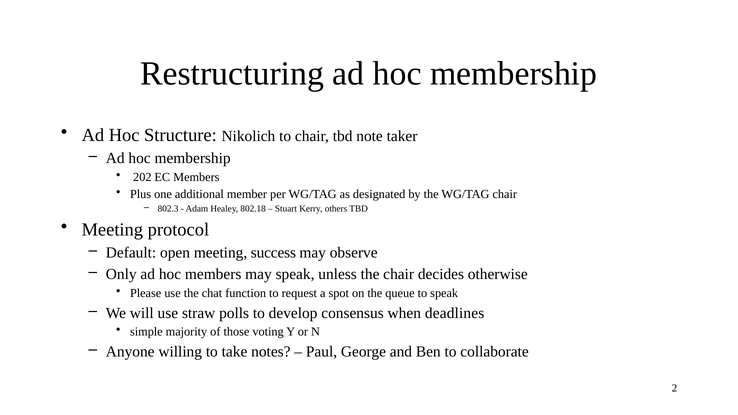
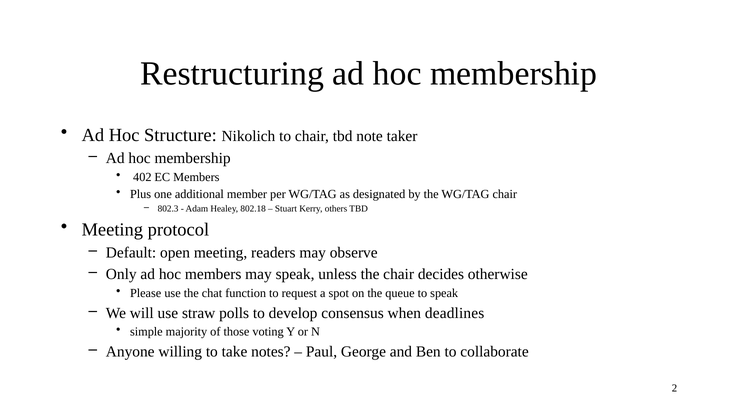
202: 202 -> 402 (142, 177)
success: success -> readers (273, 253)
